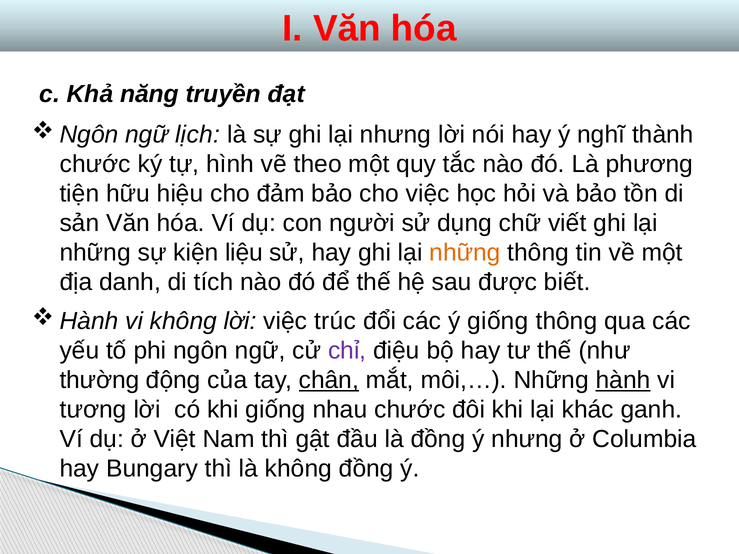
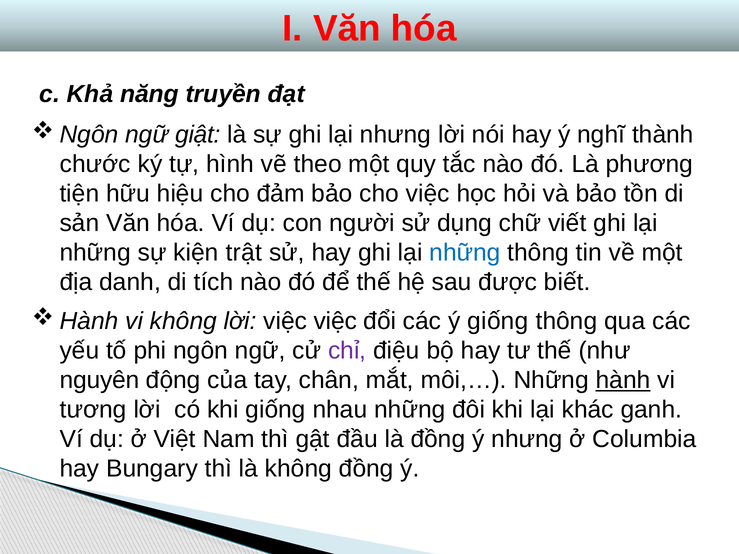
lịch: lịch -> giật (198, 135)
liệu: liệu -> trật (244, 253)
những colour: orange -> blue (465, 253)
việc trúc: trúc -> việc (335, 321)
thường: thường -> nguyên (99, 380)
chân underline: present -> none (329, 380)
nhau chước: chước -> những (410, 410)
